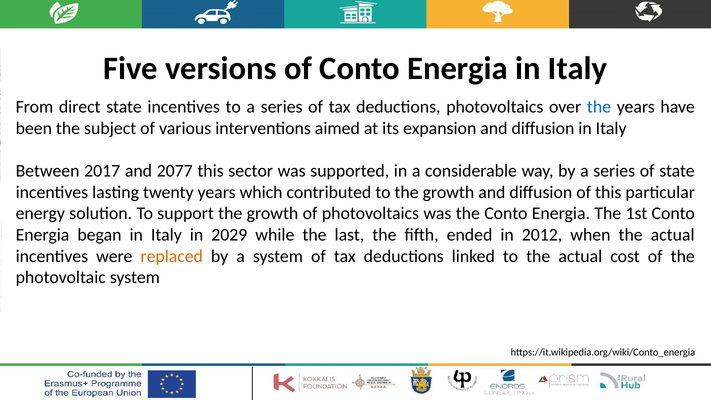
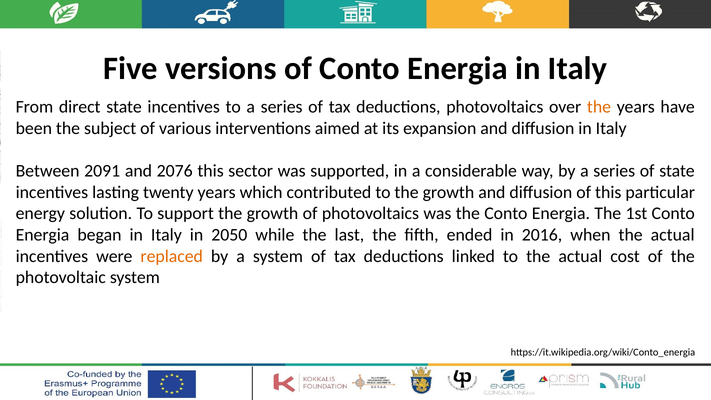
the colour: blue -> orange (599, 107)
2017: 2017 -> 2091 (102, 171)
2077: 2077 -> 2076 (175, 171)
2029: 2029 -> 2050 (229, 235)
2012: 2012 -> 2016 (542, 235)
